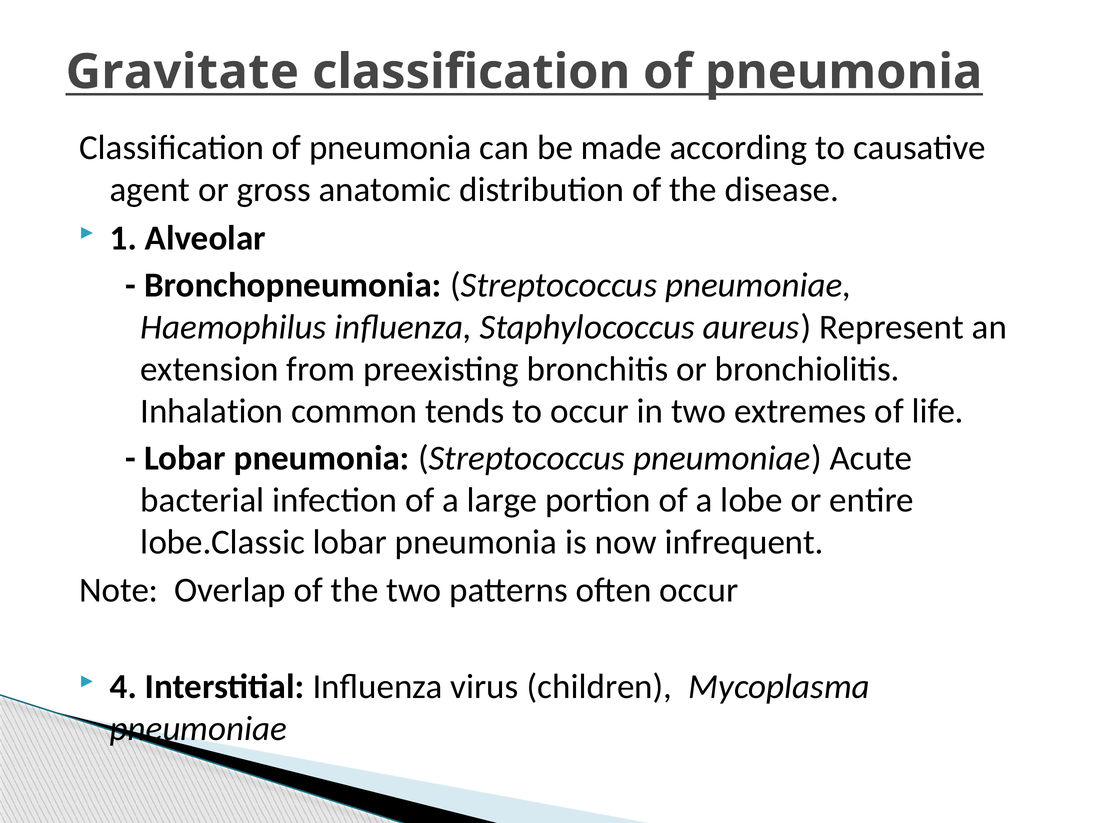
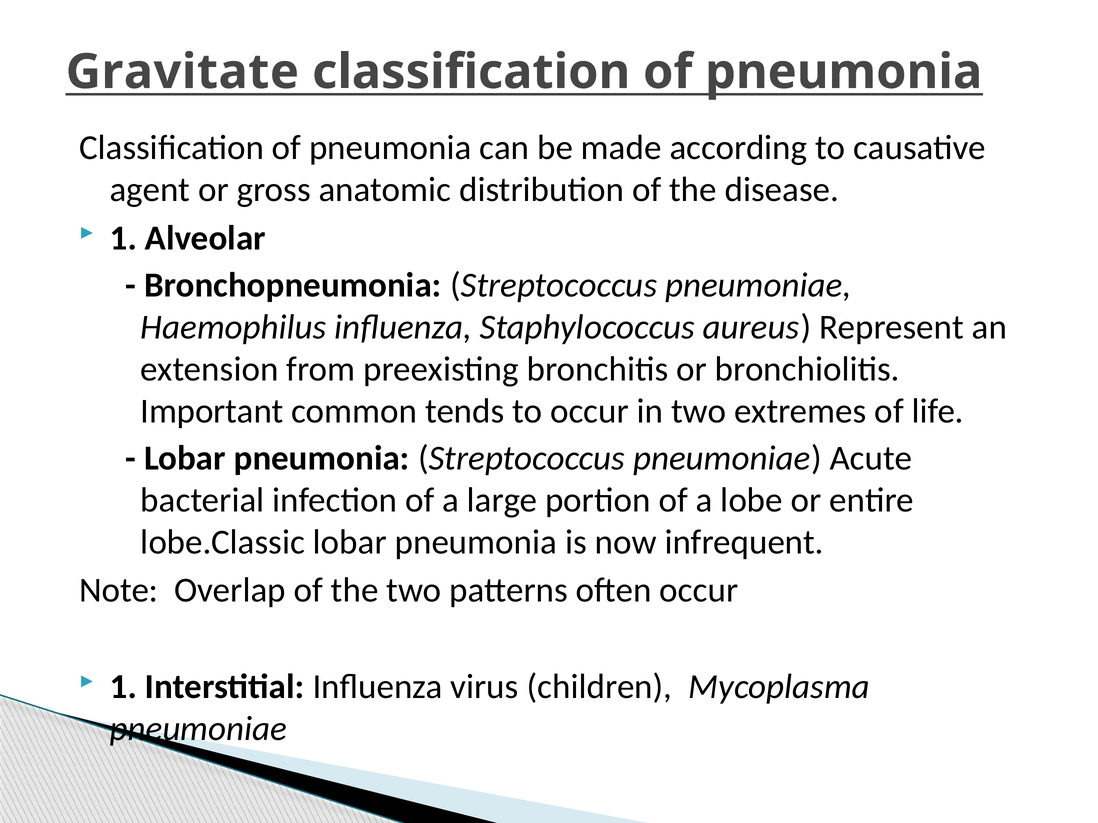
Inhalation: Inhalation -> Important (212, 411)
4: 4 -> 1 (123, 687)
